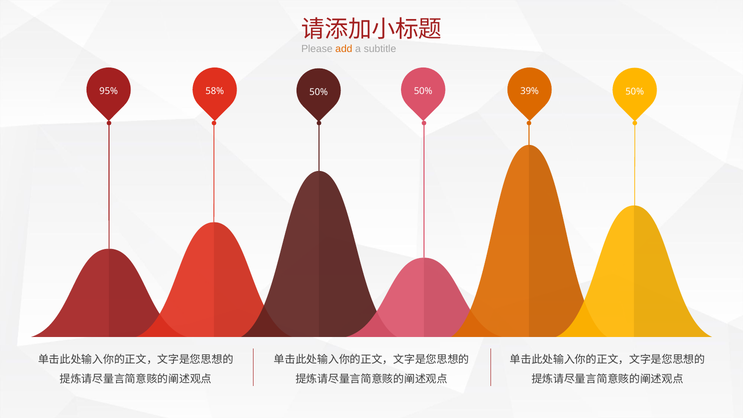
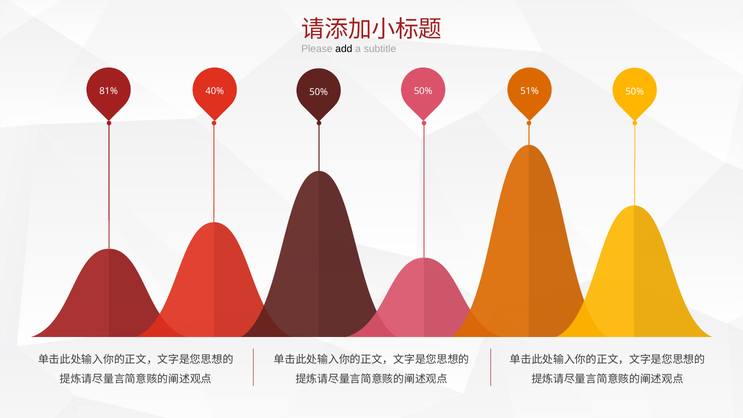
add colour: orange -> black (344, 49)
95%: 95% -> 81% (109, 91)
58%: 58% -> 40% (215, 91)
39%: 39% -> 51% (530, 91)
